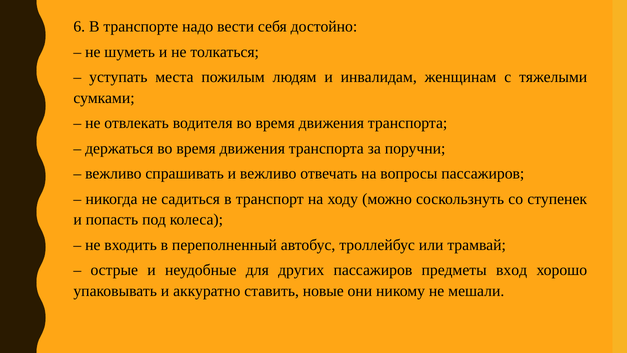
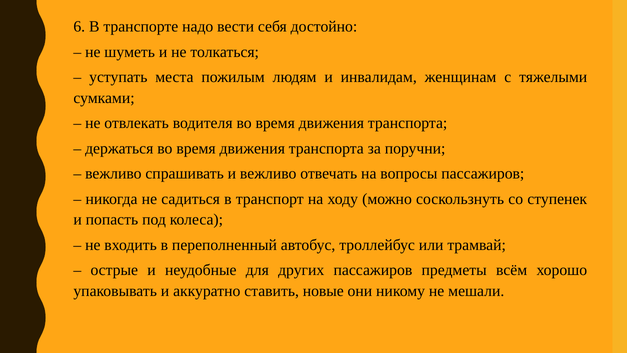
вход: вход -> всём (512, 270)
